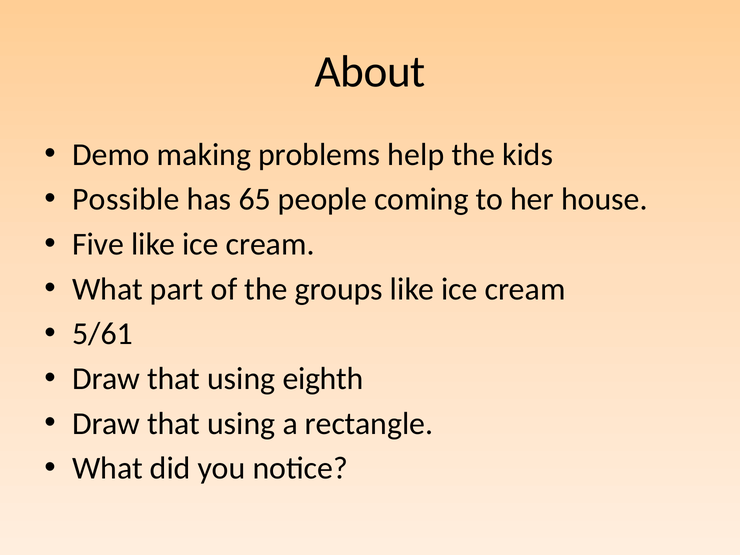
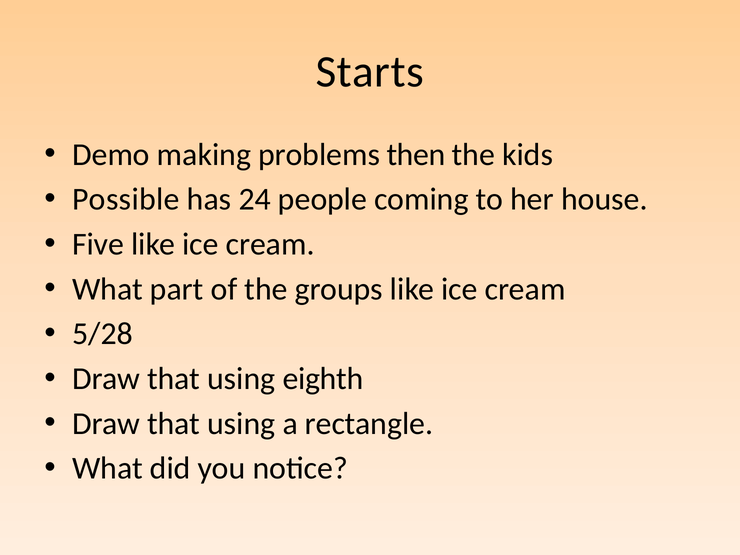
About: About -> Starts (370, 72)
help: help -> then (416, 155)
65: 65 -> 24 (255, 199)
5/61: 5/61 -> 5/28 (102, 334)
